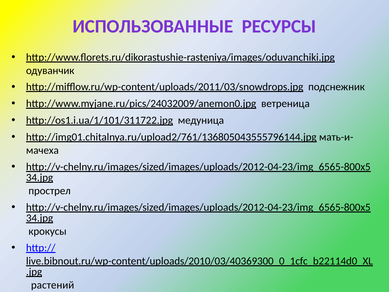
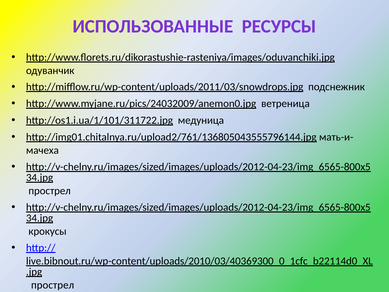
растений: растений -> прострел (53, 285)
